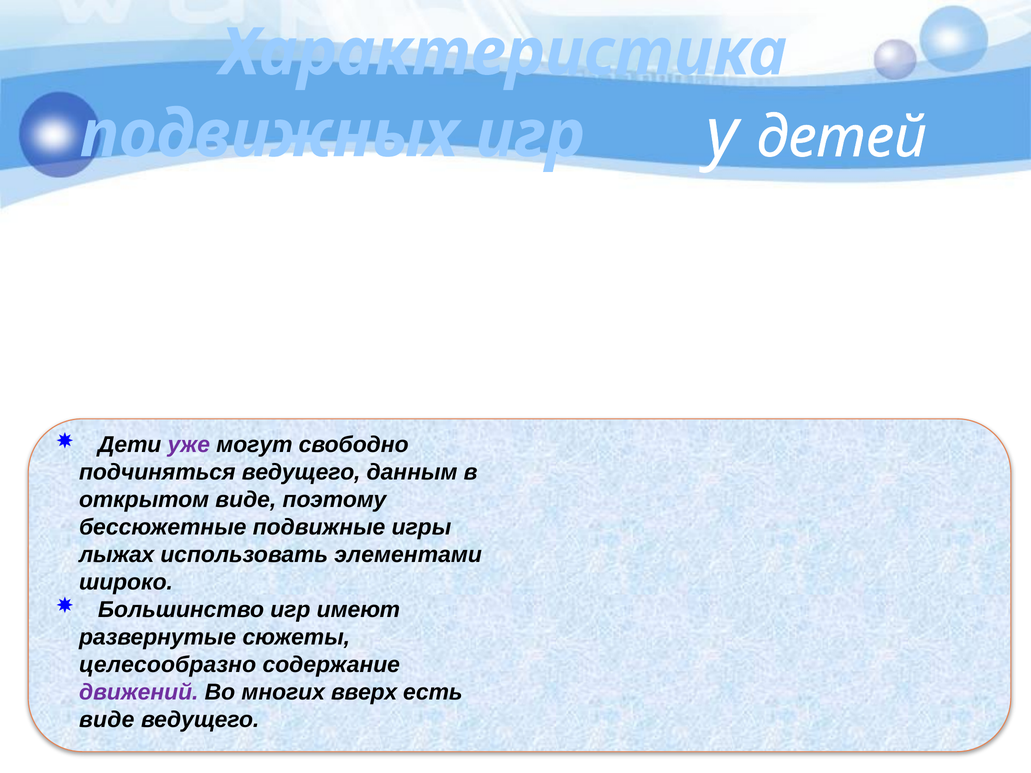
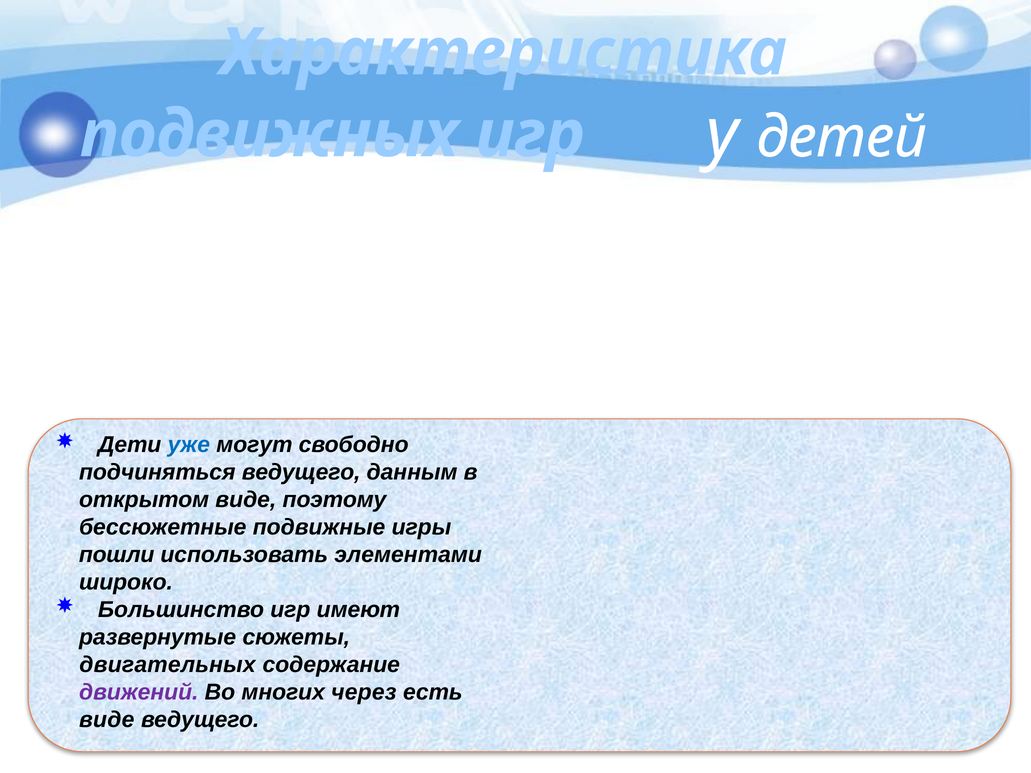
уже colour: purple -> blue (189, 445)
лыжах: лыжах -> пошли (117, 555)
целесообразно: целесообразно -> двигательных (168, 665)
вверх: вверх -> через (364, 692)
